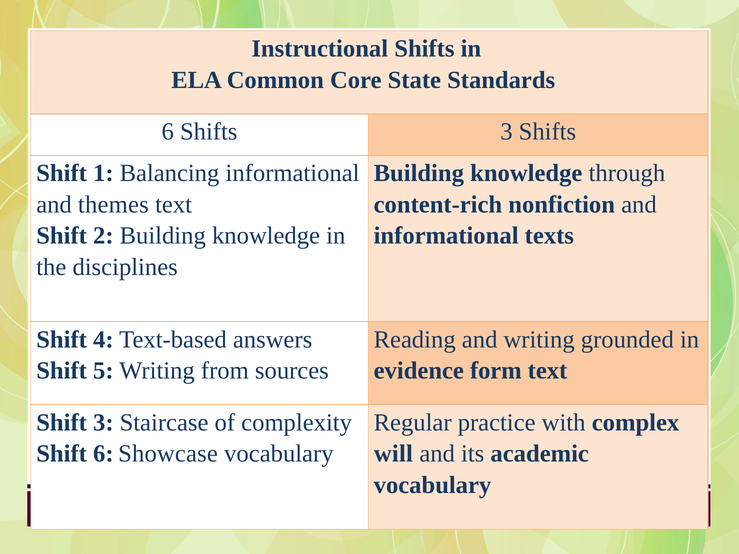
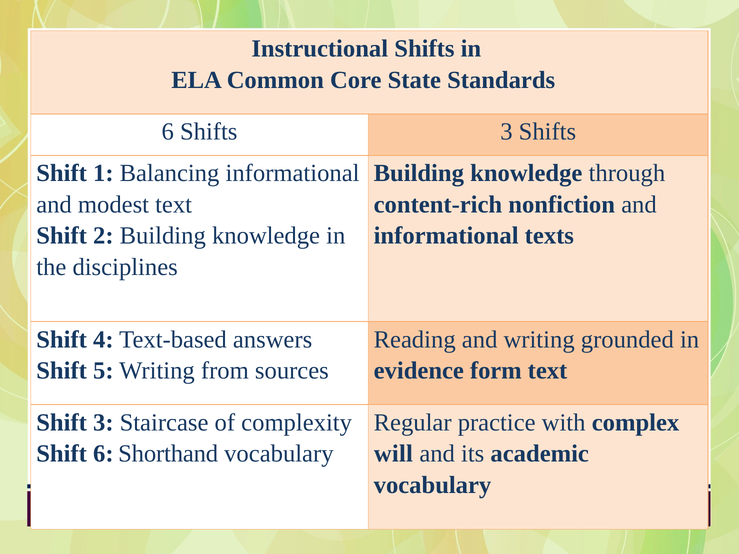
themes: themes -> modest (114, 205)
Showcase: Showcase -> Shorthand (168, 454)
